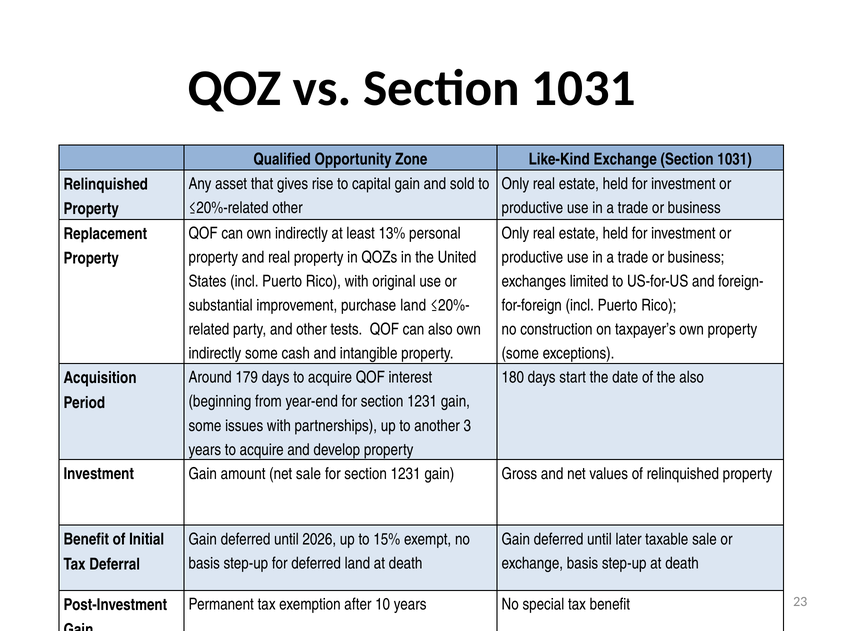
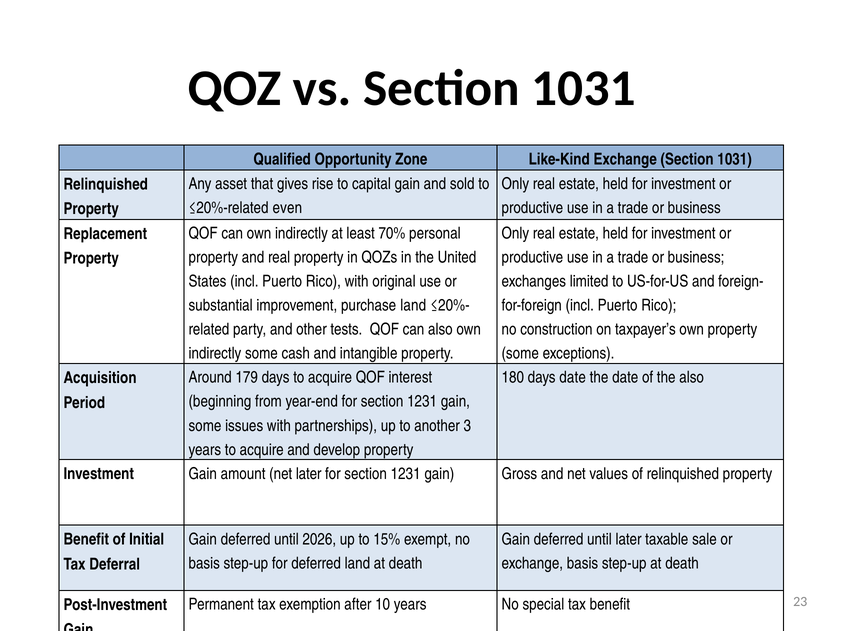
≤20%-related other: other -> even (287, 208)
13%: 13% -> 70% (392, 233)
days start: start -> date (573, 377)
net sale: sale -> later (309, 473)
